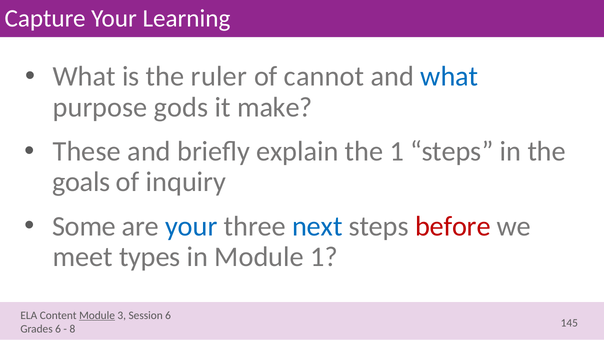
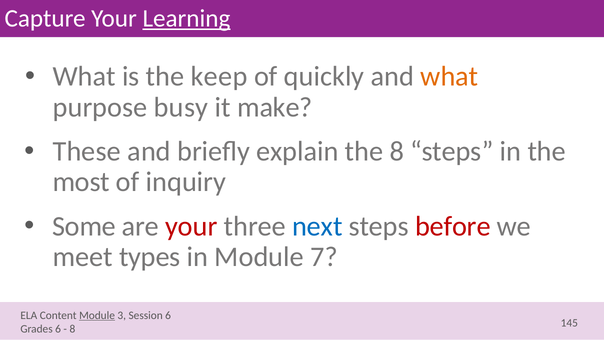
Learning underline: none -> present (186, 19)
ruler: ruler -> keep (219, 77)
cannot: cannot -> quickly (324, 77)
what colour: blue -> orange (449, 77)
gods: gods -> busy (181, 107)
the 1: 1 -> 8 (397, 151)
goals: goals -> most (81, 182)
your colour: blue -> red (191, 226)
Module 1: 1 -> 7 (324, 257)
